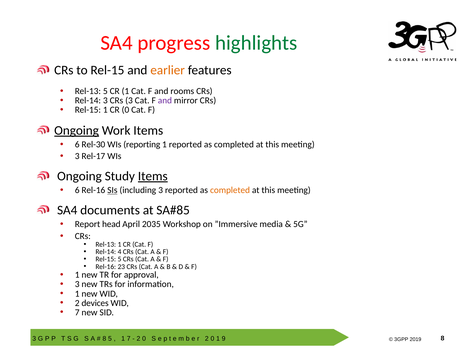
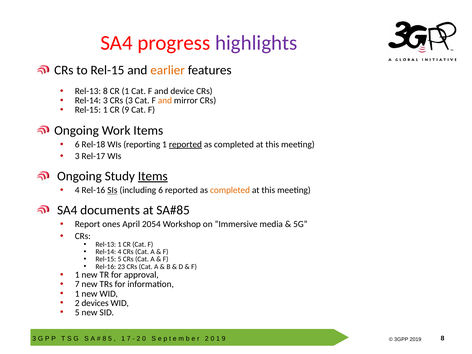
highlights colour: green -> purple (256, 43)
Rel-13 5: 5 -> 8 (105, 91)
rooms: rooms -> device (182, 91)
and colour: purple -> orange (165, 101)
CR 0: 0 -> 9 (125, 110)
Ongoing underline: present -> none (77, 131)
Rel-30: Rel-30 -> Rel-18 (93, 144)
reported underline: none -> present (185, 144)
6: 6 -> 4 (77, 190)
including 3: 3 -> 6 (161, 190)
head: head -> ones (111, 224)
2035: 2035 -> 2054 (151, 224)
3: 3 -> 7 (77, 284)
7: 7 -> 5 (77, 312)
